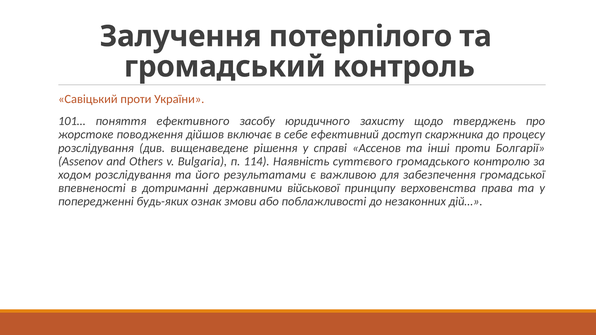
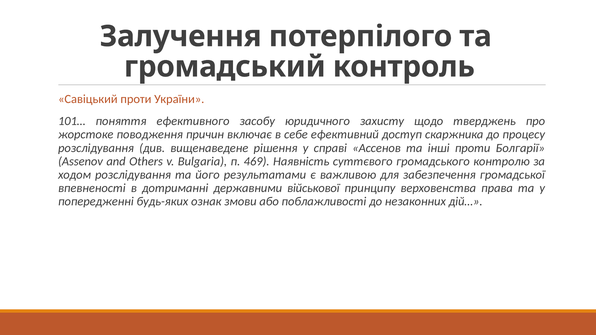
дійшов: дійшов -> причин (205, 135)
114: 114 -> 469 (257, 161)
